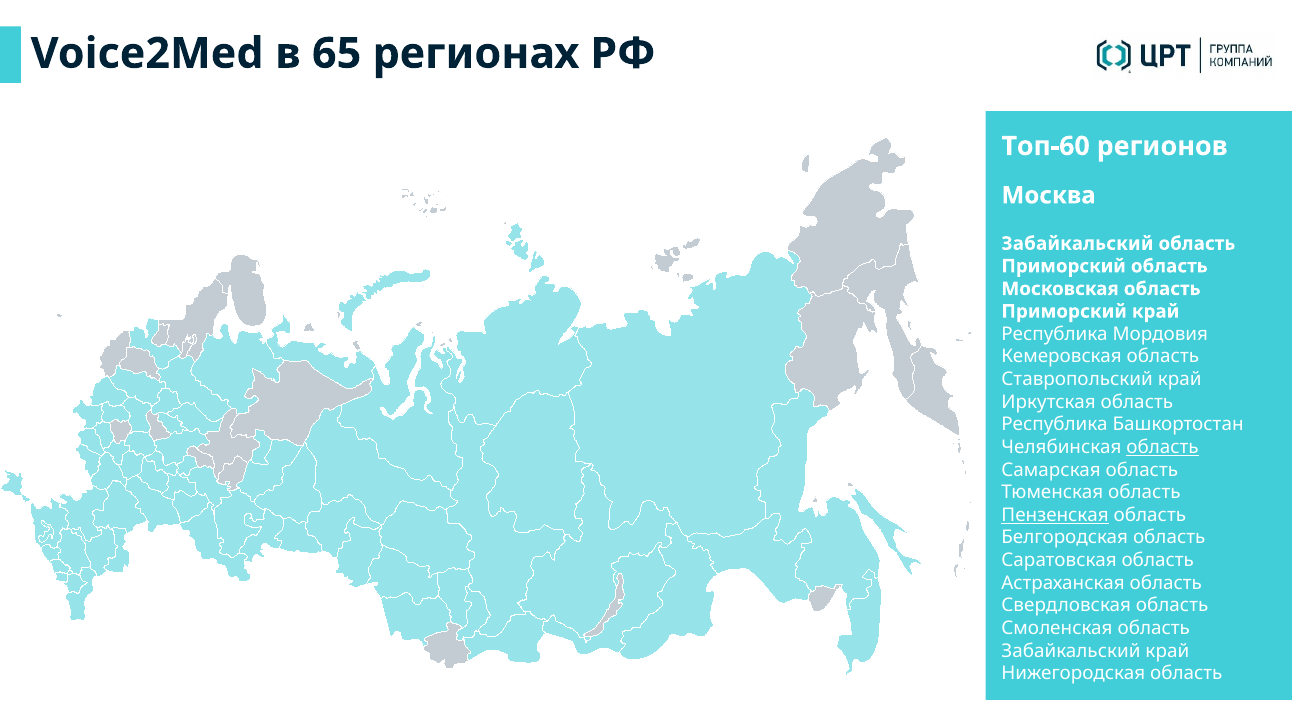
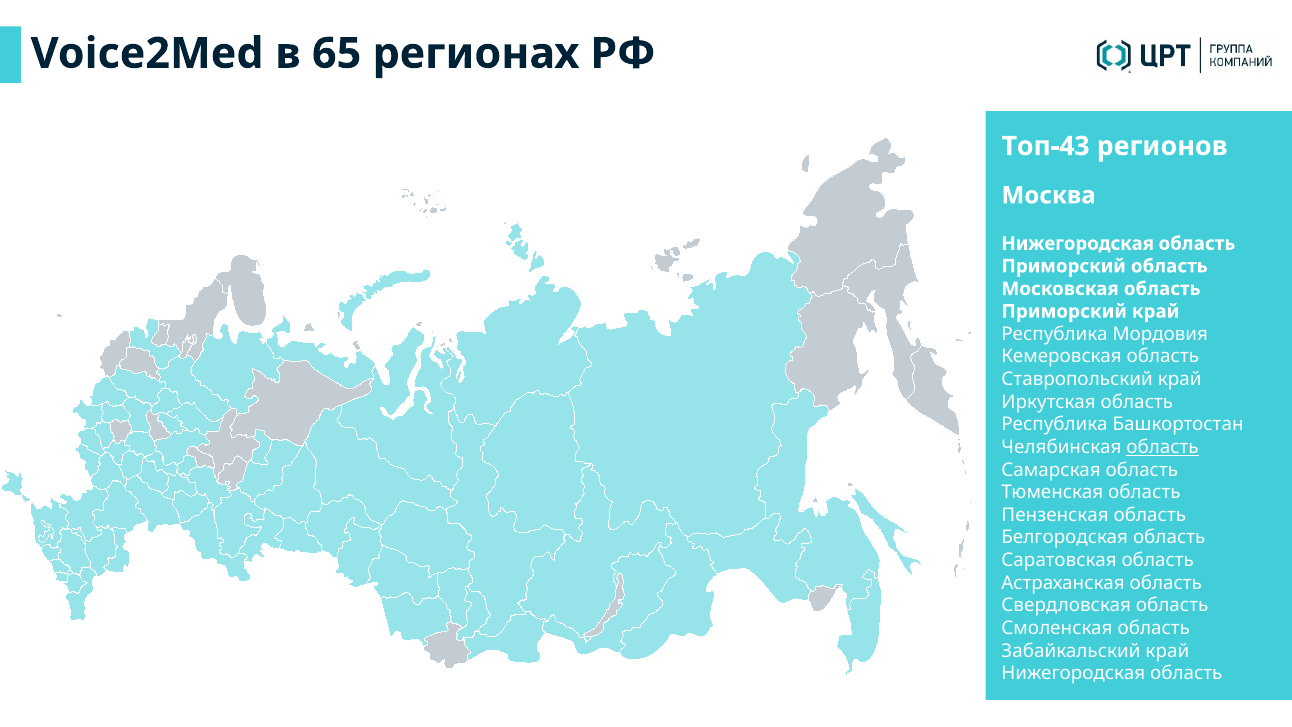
Топ-60: Топ-60 -> Топ-43 (1046, 146)
Забайкальский: Забайкальский -> Нижегородская (1078, 243)
Пензенская underline: present -> none (1055, 515)
